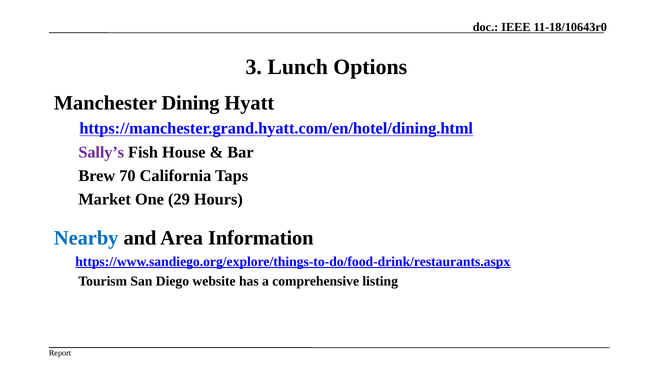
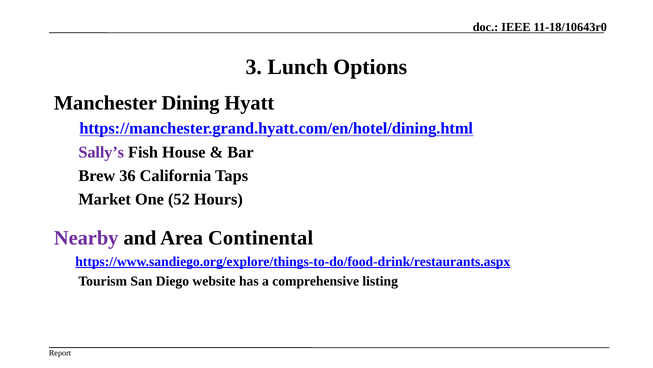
70: 70 -> 36 (127, 175)
29: 29 -> 52 (179, 199)
Nearby colour: blue -> purple (86, 238)
Information: Information -> Continental (261, 238)
